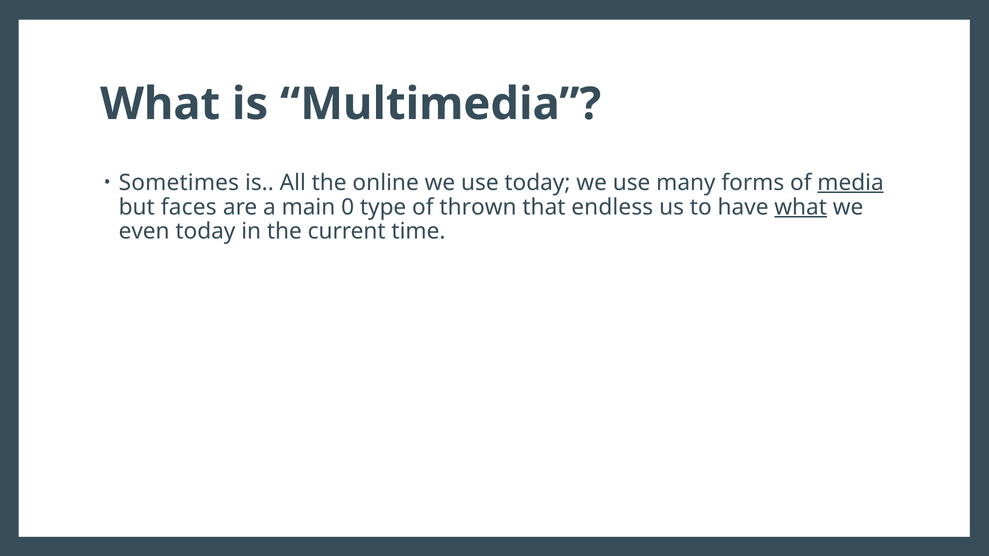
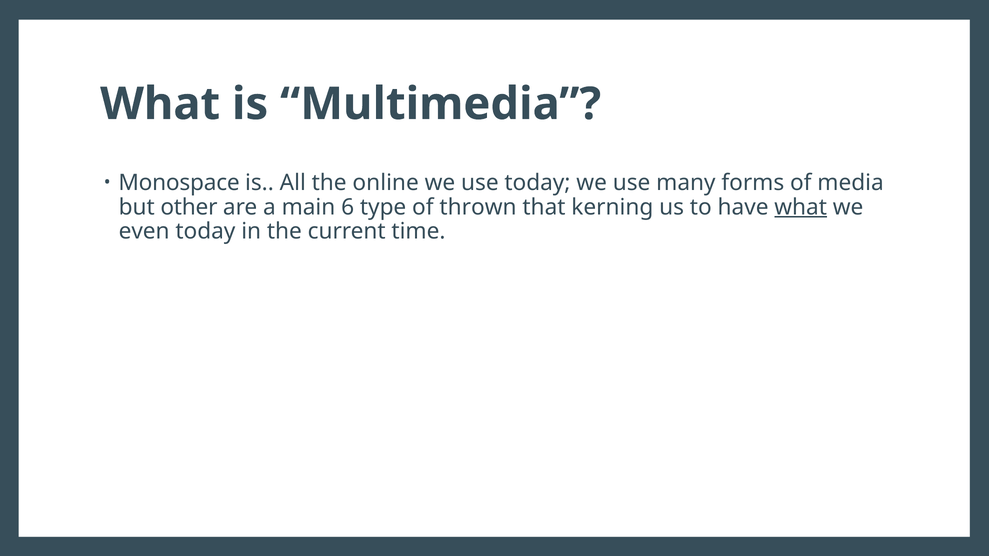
Sometimes: Sometimes -> Monospace (179, 183)
media underline: present -> none (851, 183)
faces: faces -> other (189, 207)
0: 0 -> 6 (348, 207)
endless: endless -> kerning (612, 207)
